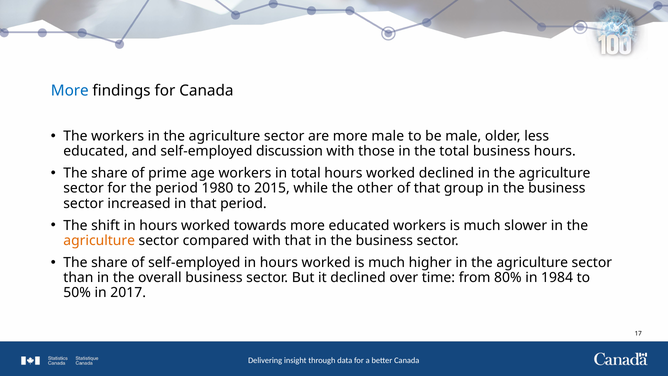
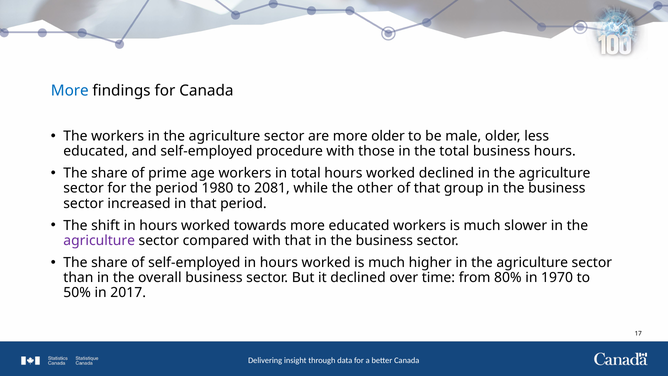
more male: male -> older (388, 136)
discussion: discussion -> procedure (290, 151)
2015: 2015 -> 2081 (272, 188)
agriculture colour: orange -> purple (99, 240)
1984: 1984 -> 1970 (557, 277)
